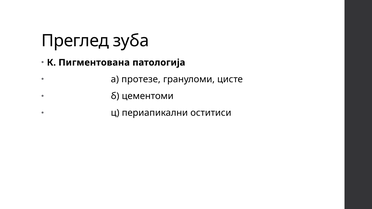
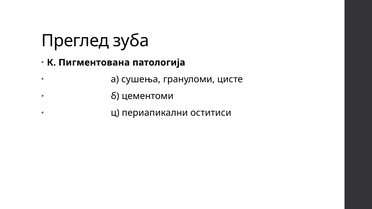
протезе: протезе -> сушења (141, 79)
